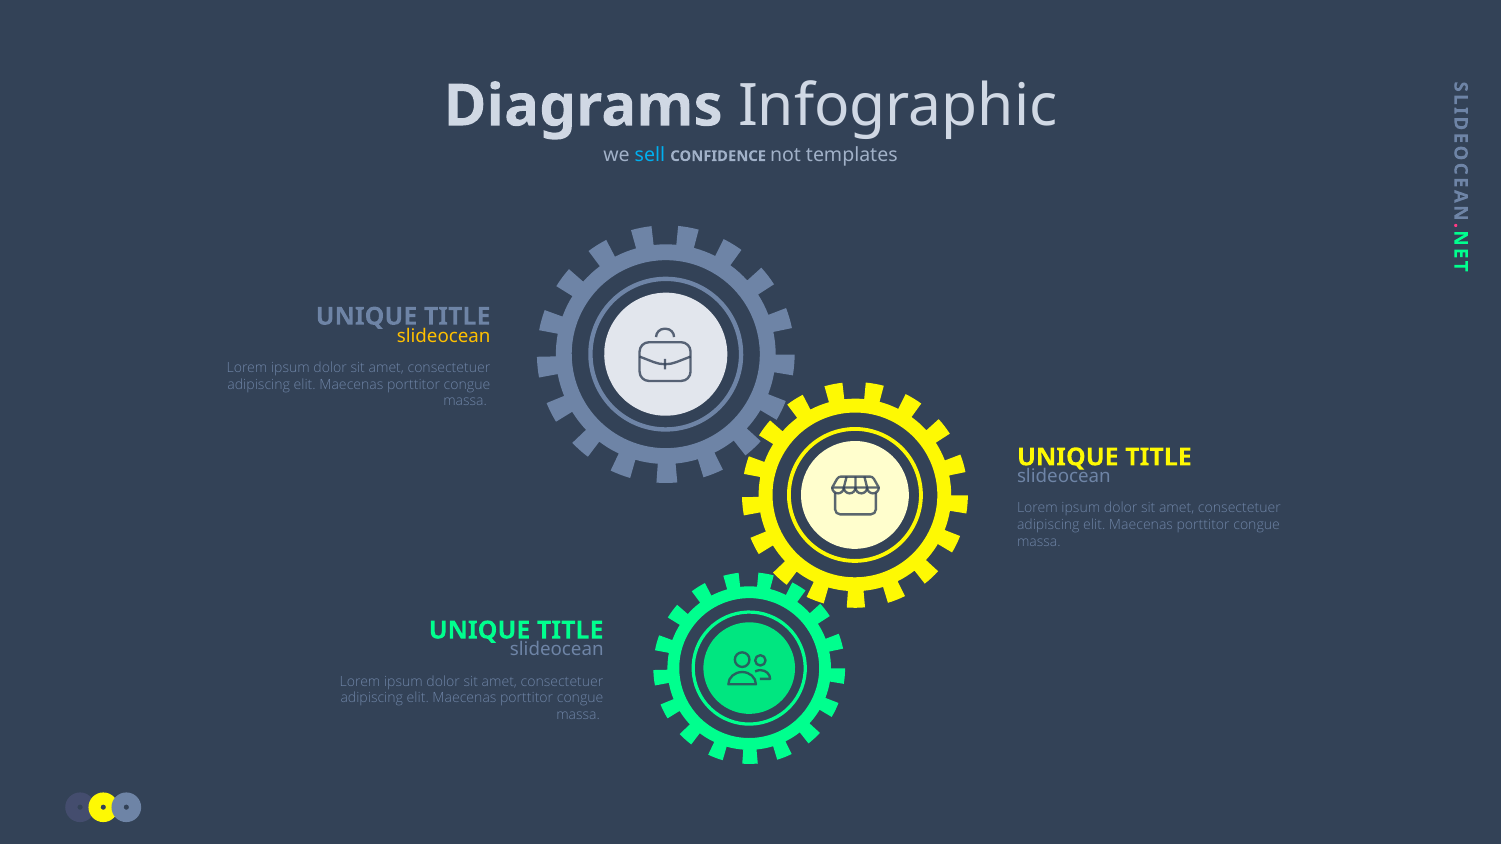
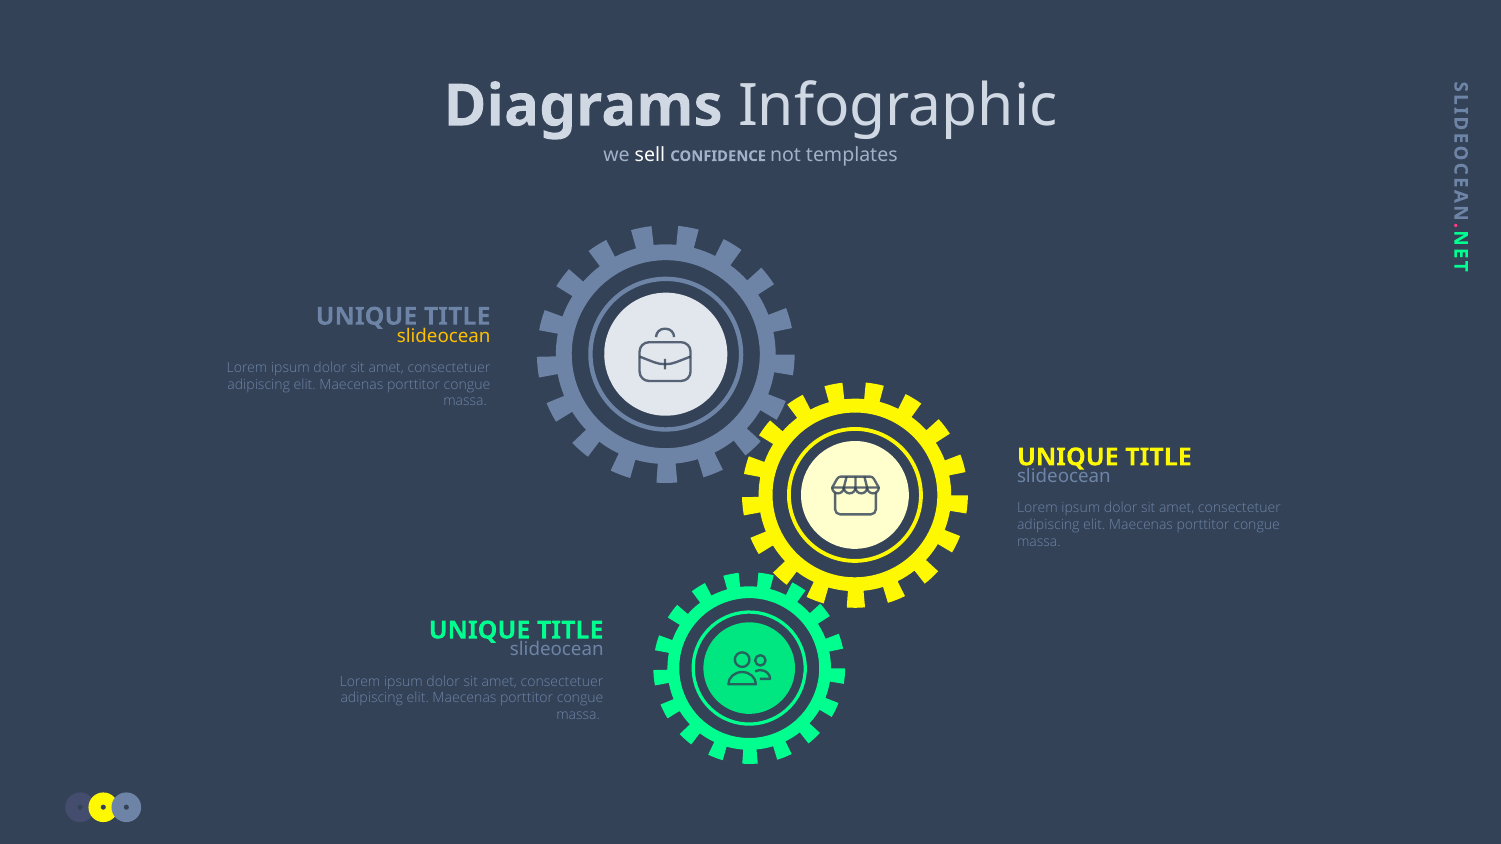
sell colour: light blue -> white (650, 155)
